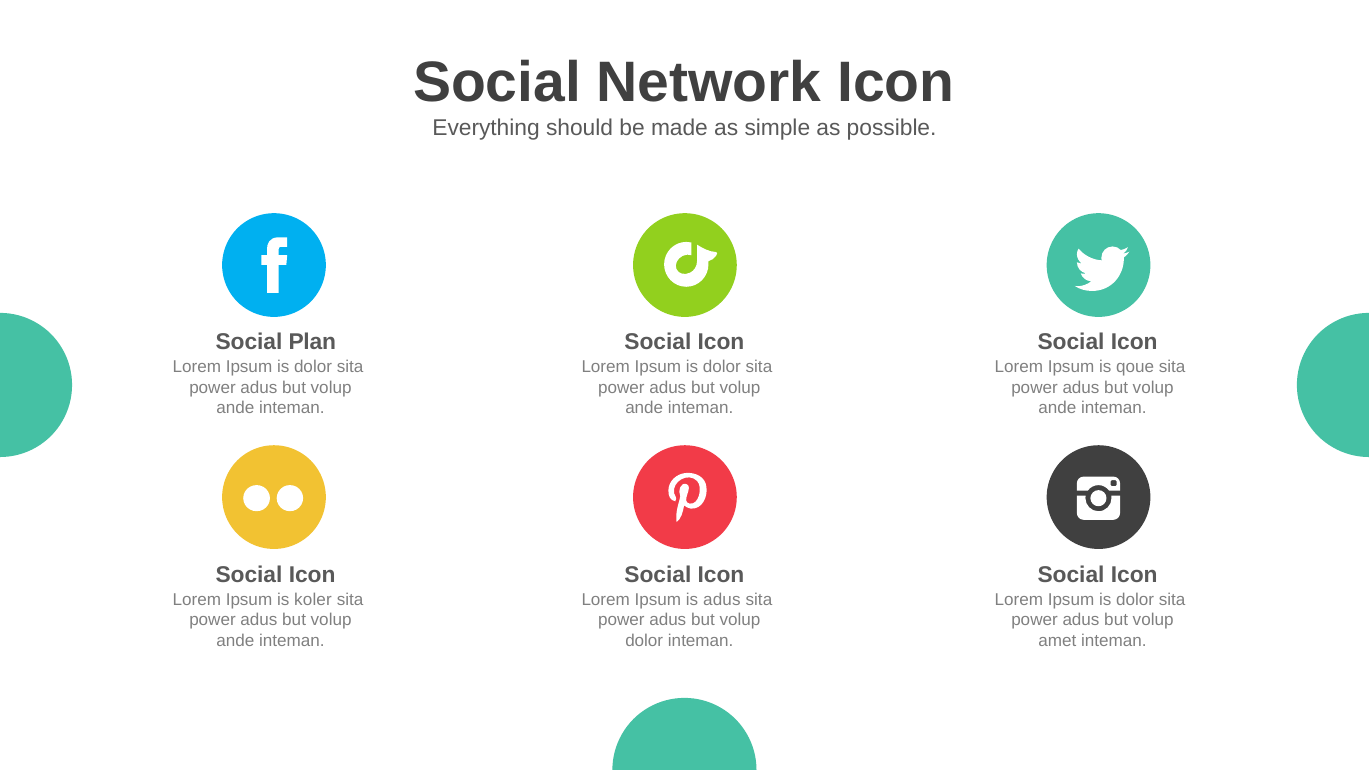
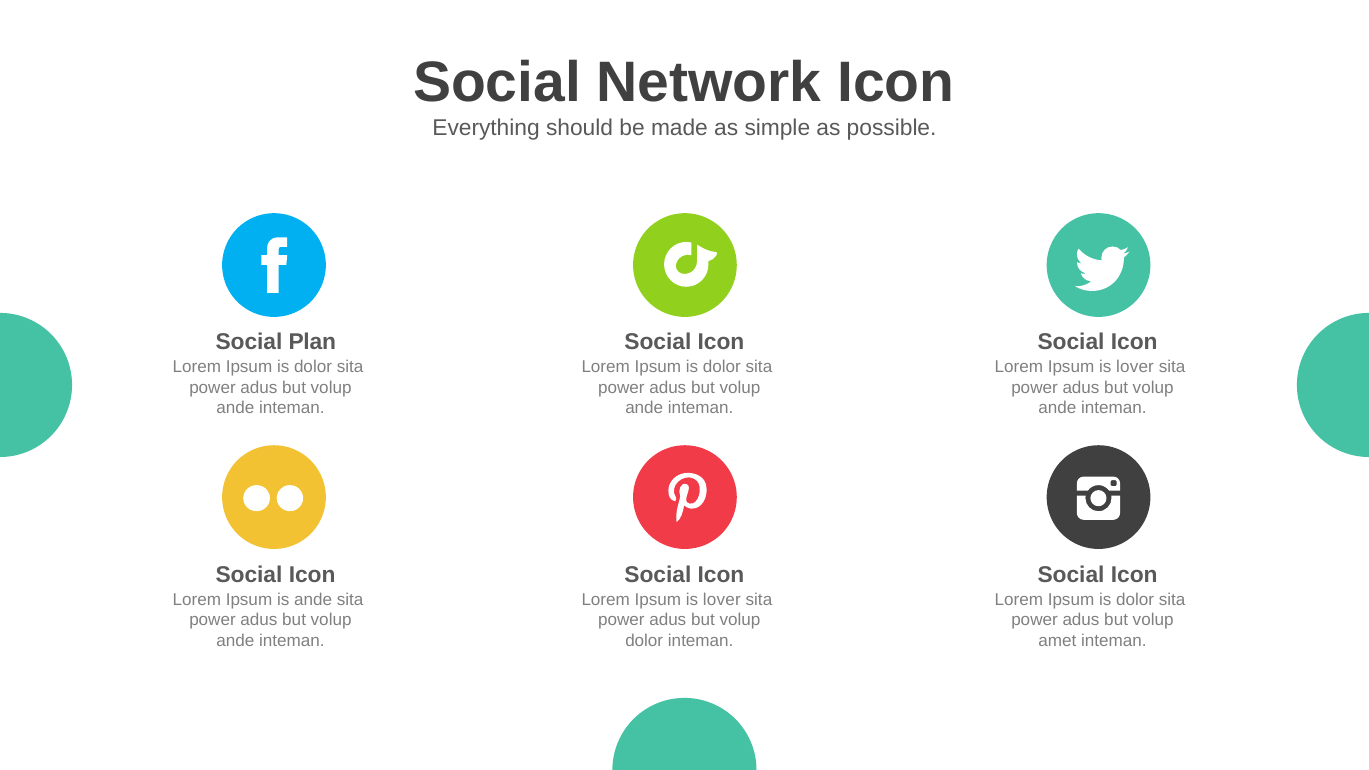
qoue: qoue -> lover (1135, 367)
is koler: koler -> ande (313, 600)
adus: adus -> lover (722, 600)
